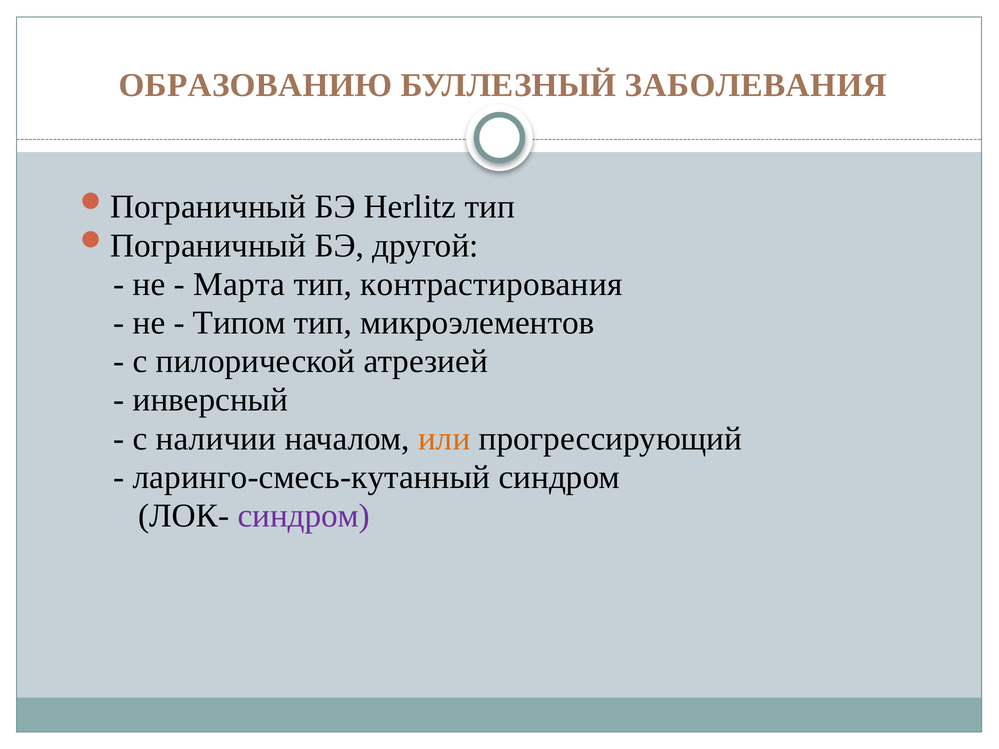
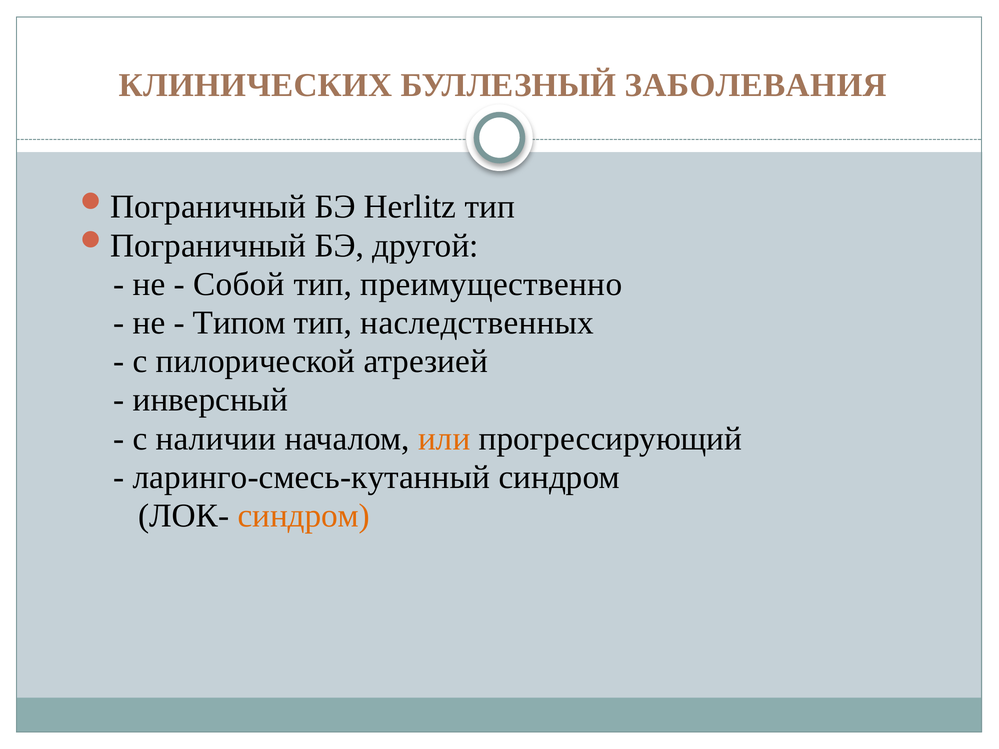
ОБРАЗОВАНИЮ: ОБРАЗОВАНИЮ -> КЛИНИЧЕСКИХ (256, 85)
Марта: Марта -> Собой (239, 284)
контрастирования: контрастирования -> преимущественно (491, 284)
микроэлементов: микроэлементов -> наследственных (477, 323)
синдром colour: purple -> orange (304, 516)
